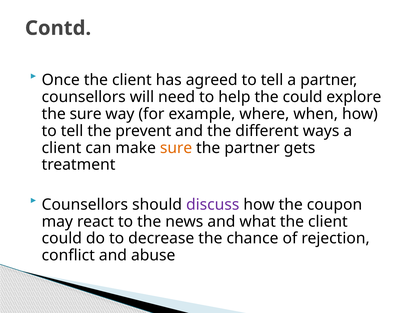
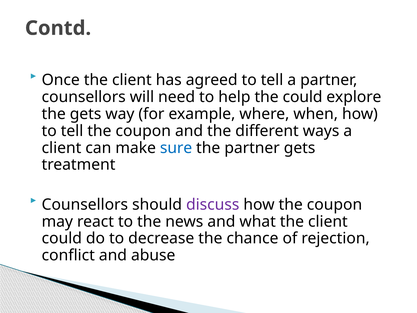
the sure: sure -> gets (86, 114)
tell the prevent: prevent -> coupon (143, 131)
sure colour: orange -> blue (176, 148)
